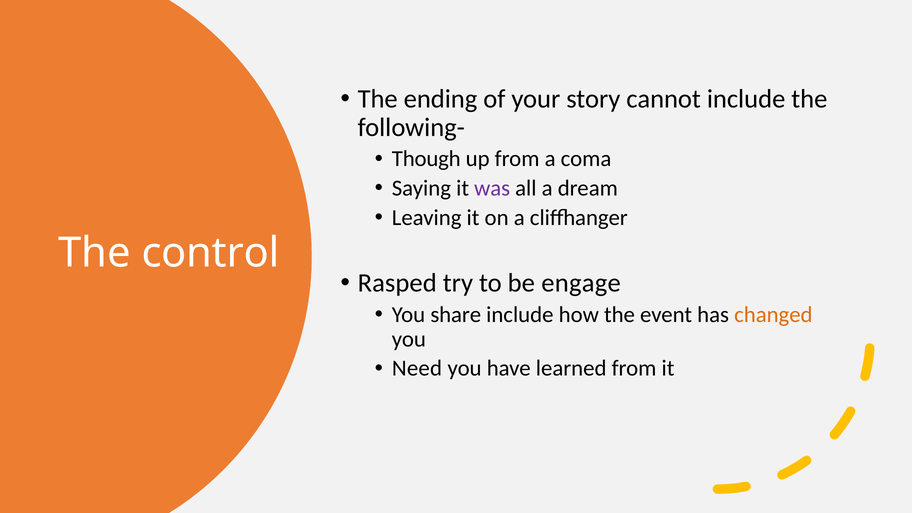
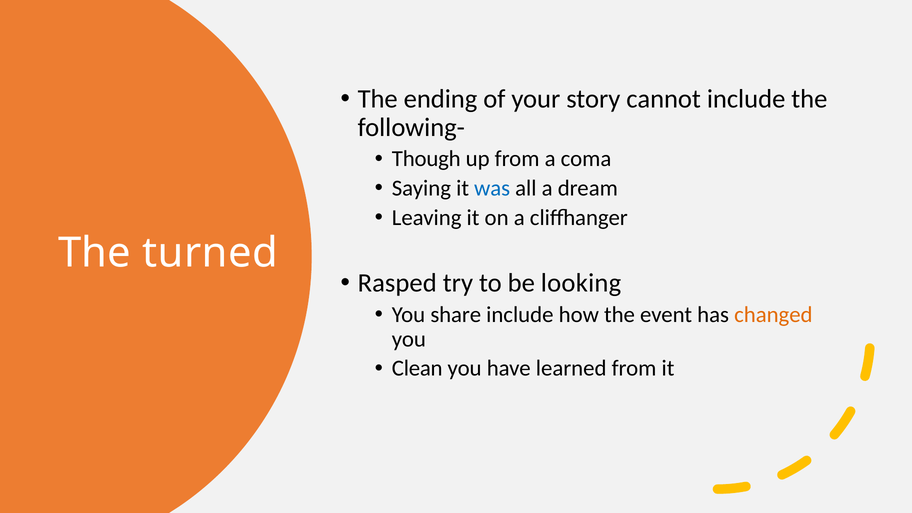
was colour: purple -> blue (492, 188)
control: control -> turned (210, 253)
engage: engage -> looking (581, 283)
Need: Need -> Clean (417, 368)
